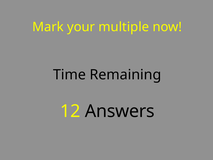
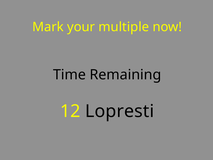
Answers: Answers -> Lopresti (120, 111)
